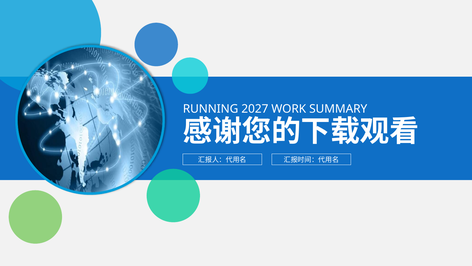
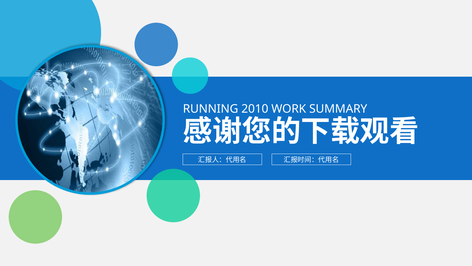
2027: 2027 -> 2010 (255, 109)
